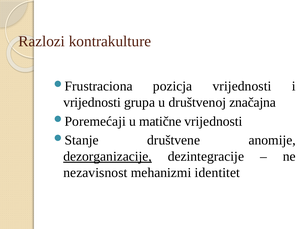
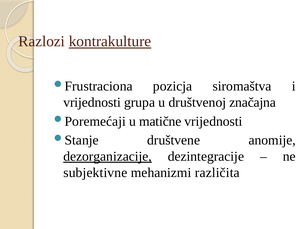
kontrakulture underline: none -> present (110, 42)
pozicja vrijednosti: vrijednosti -> siromaštva (242, 86)
nezavisnost: nezavisnost -> subjektivne (95, 173)
identitet: identitet -> različita (217, 173)
